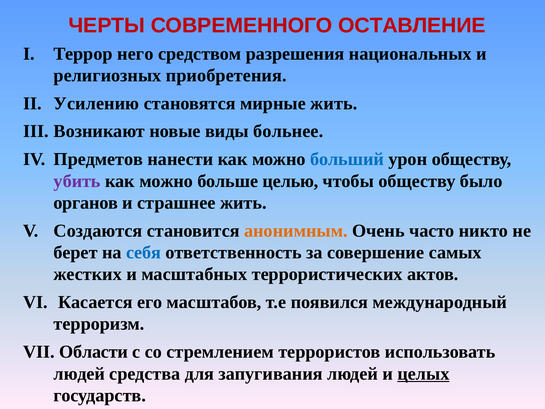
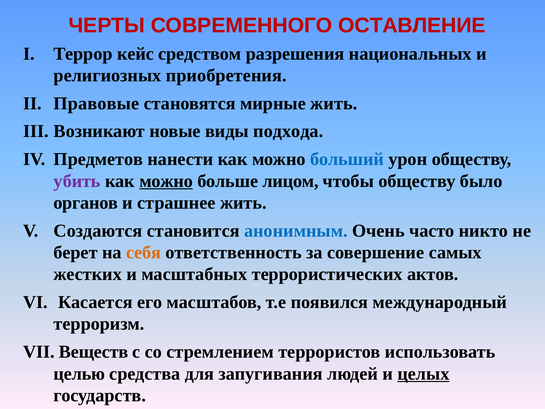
него: него -> кейс (135, 54)
Усилению: Усилению -> Правовые (96, 103)
больнее: больнее -> подхода (288, 131)
можно underline: none -> present (166, 181)
целью: целью -> лицом (291, 181)
анонимным colour: orange -> blue (296, 231)
себя colour: blue -> orange (144, 252)
Области: Области -> Веществ (94, 352)
людей: людей -> целью (79, 373)
